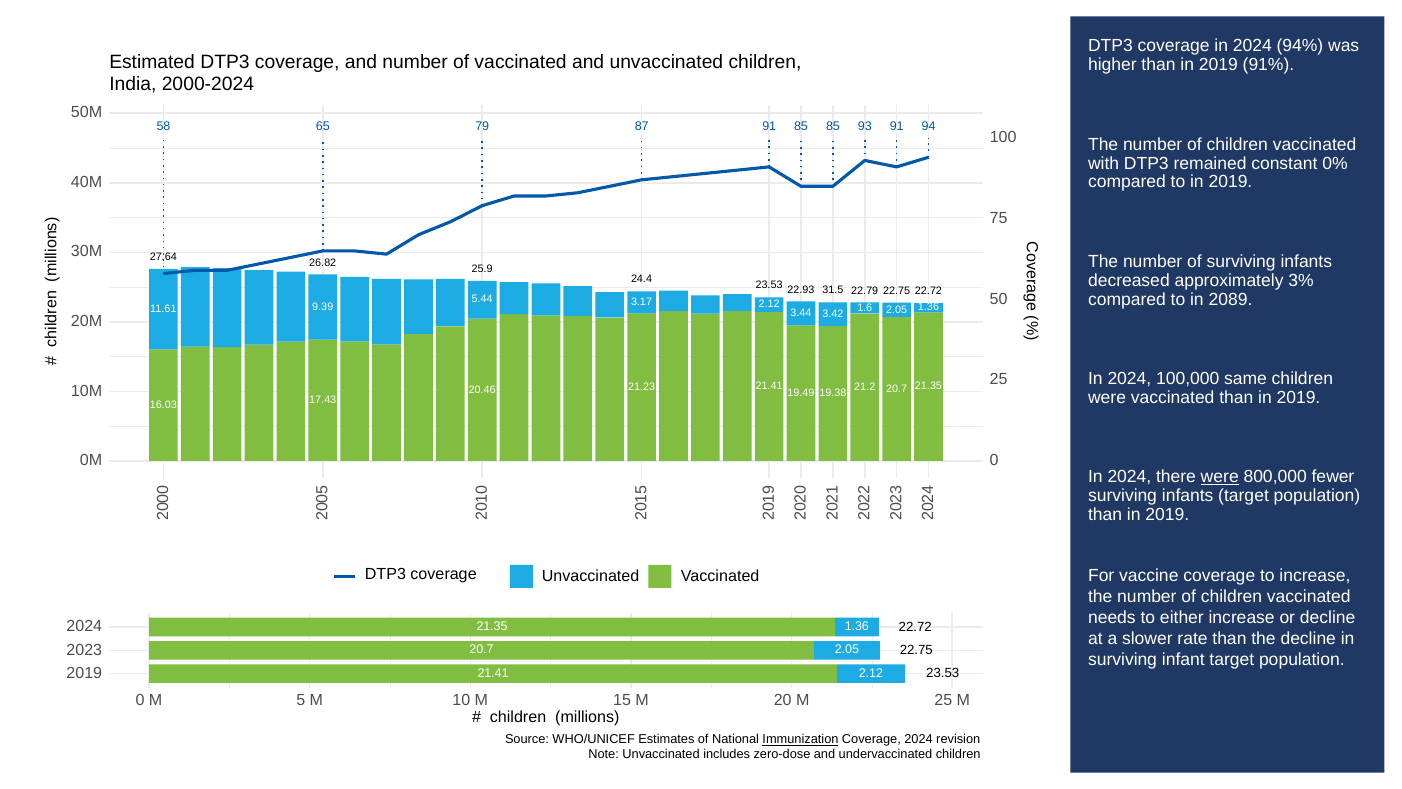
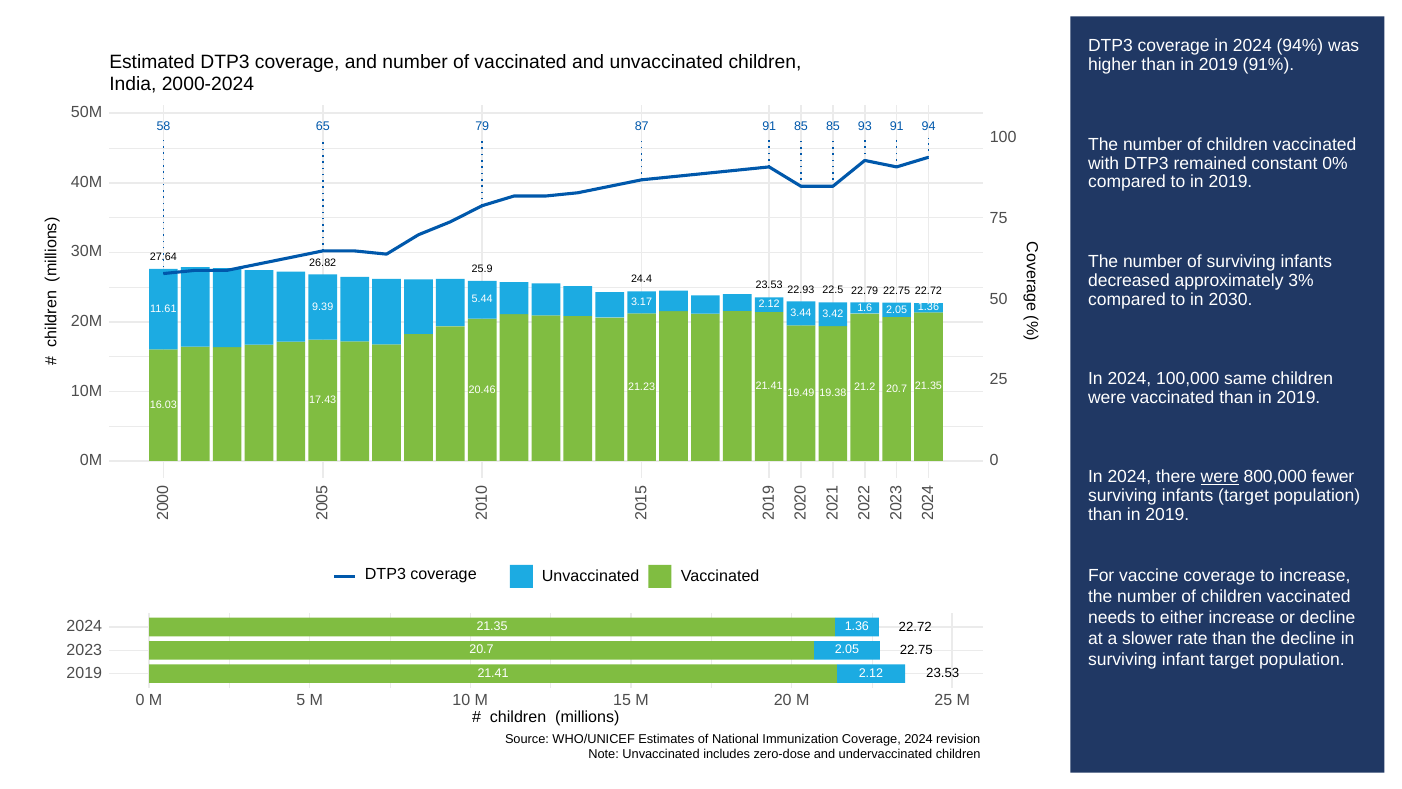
31.5: 31.5 -> 22.5 (833, 290)
2089: 2089 -> 2030 (1230, 299)
Immunization underline: present -> none (800, 739)
